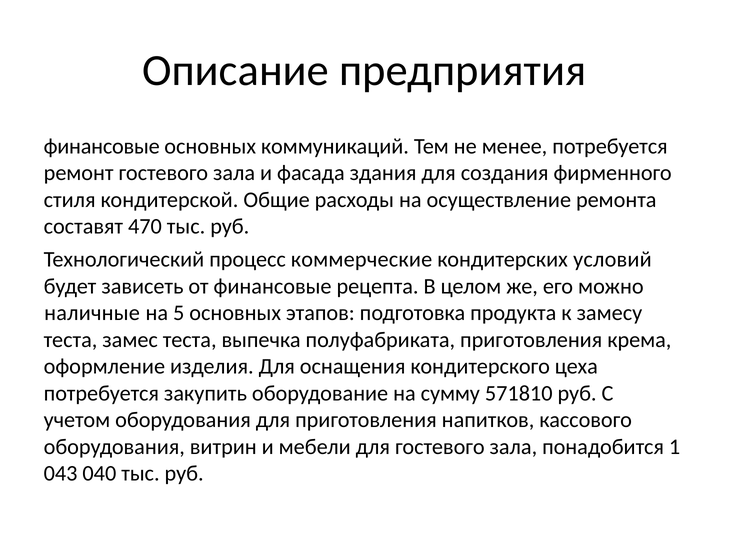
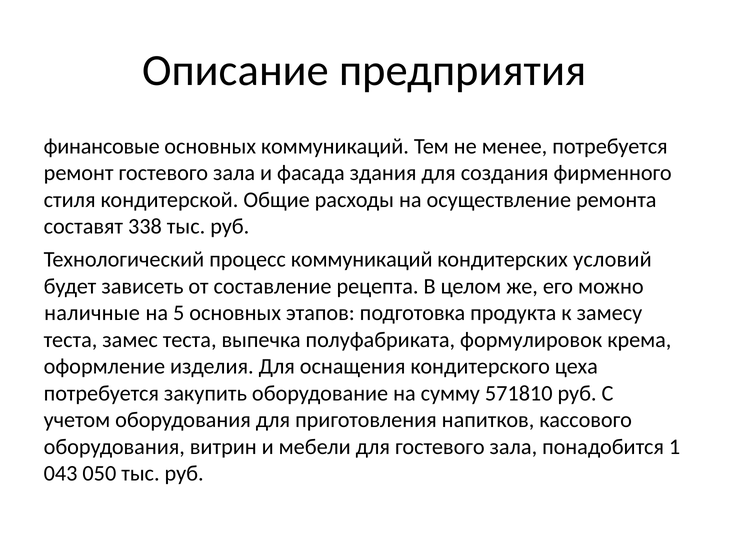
470: 470 -> 338 (145, 226)
процесс коммерческие: коммерческие -> коммуникаций (362, 260)
от финансовые: финансовые -> составление (273, 286)
полуфабриката приготовления: приготовления -> формулировок (531, 340)
040: 040 -> 050 (99, 473)
